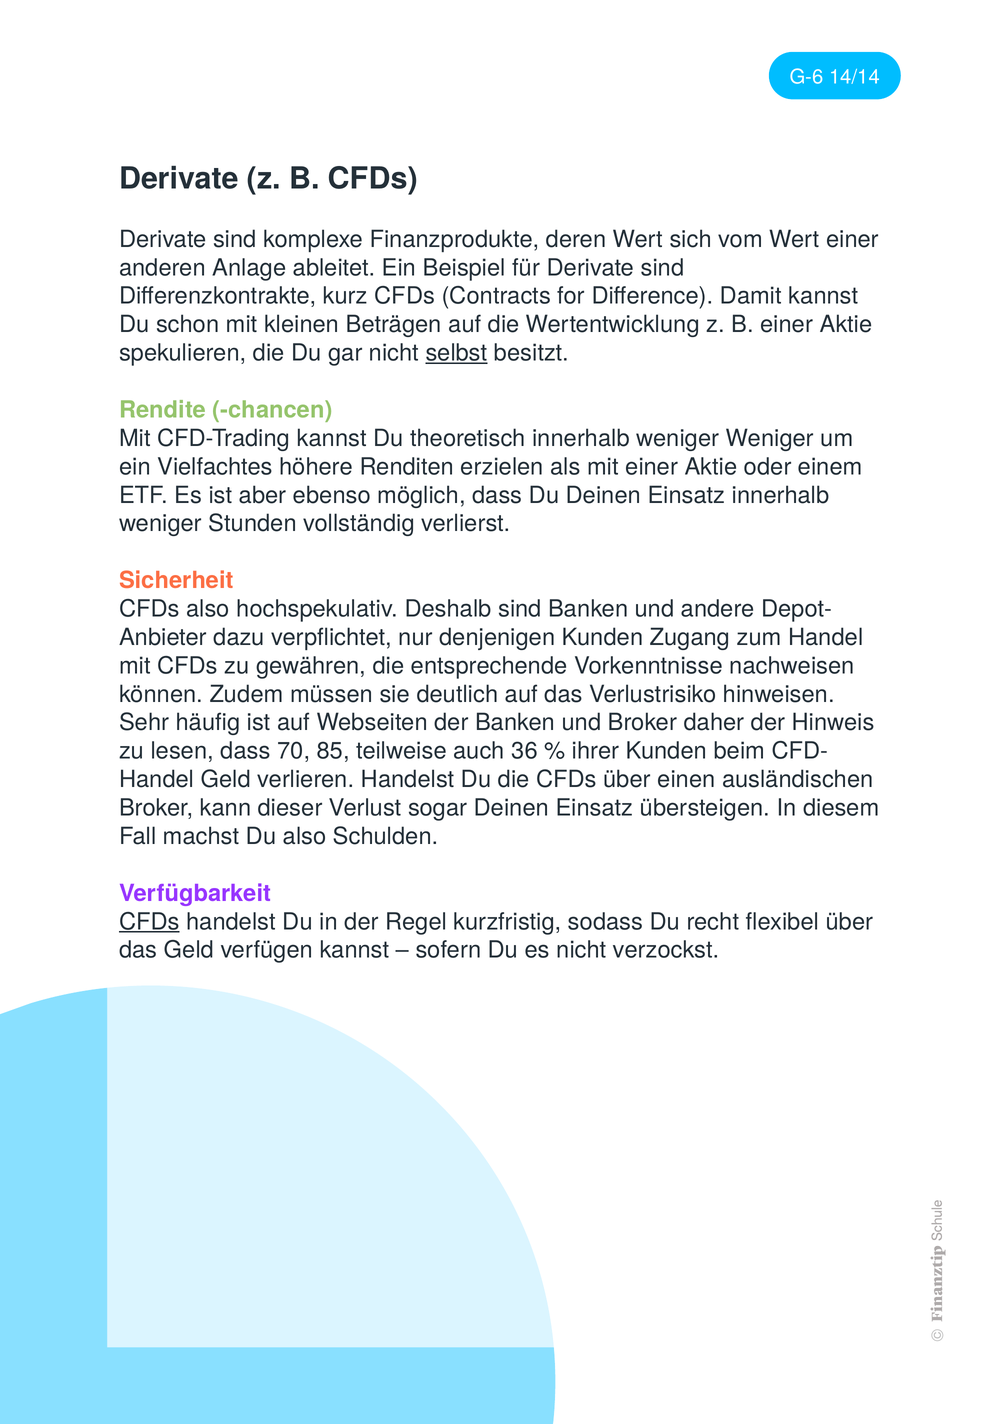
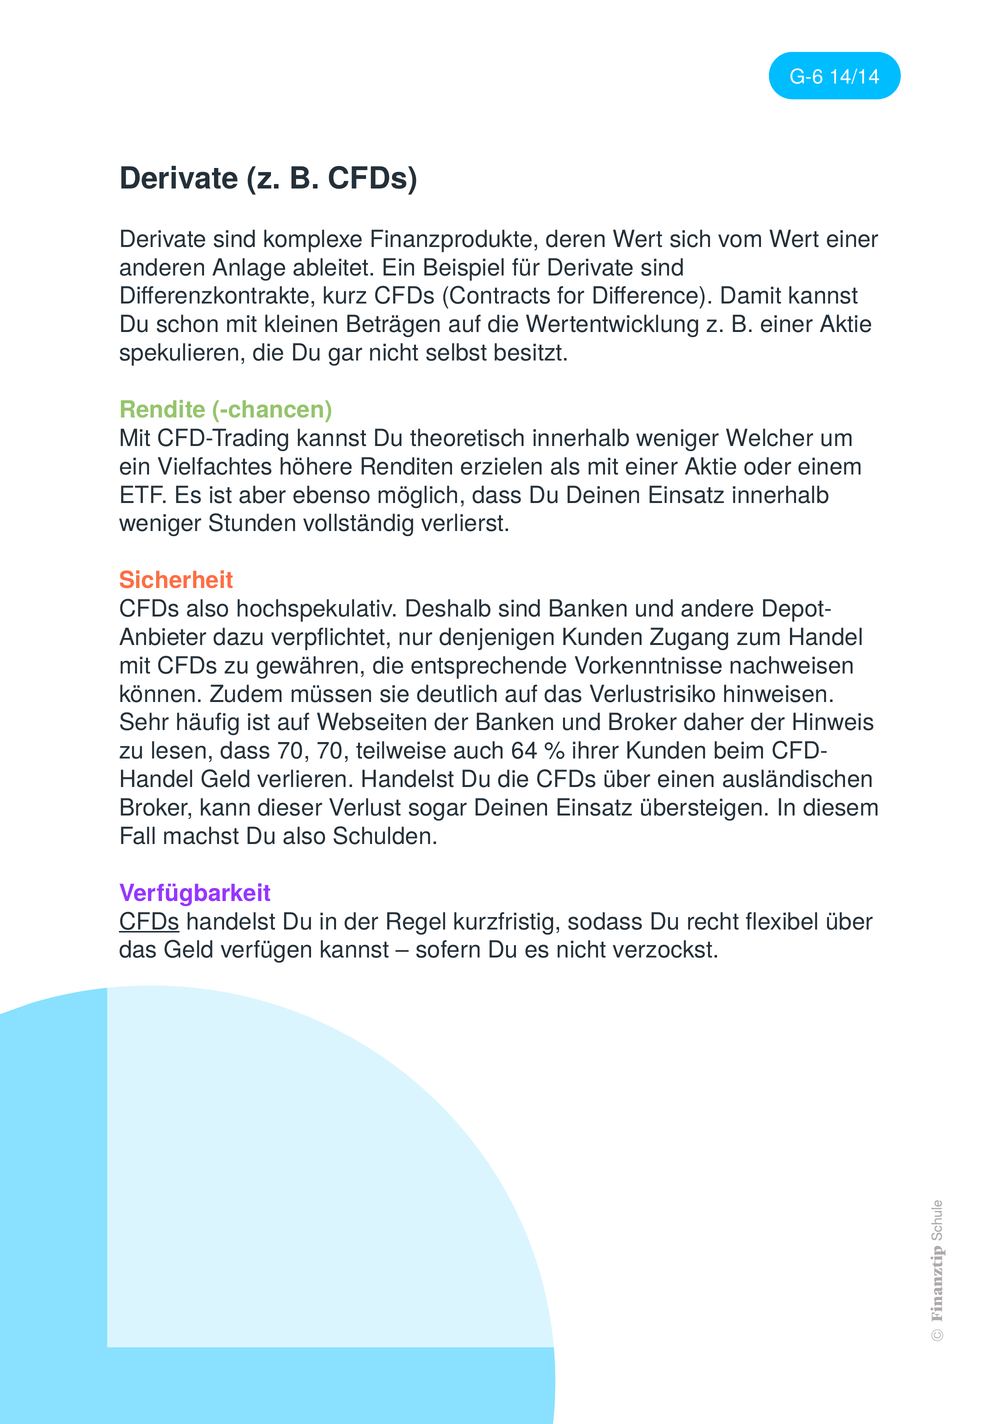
selbst underline: present -> none (457, 353)
weniger Weniger: Weniger -> Welcher (770, 438)
70 85: 85 -> 70 (333, 751)
36: 36 -> 64 (525, 751)
